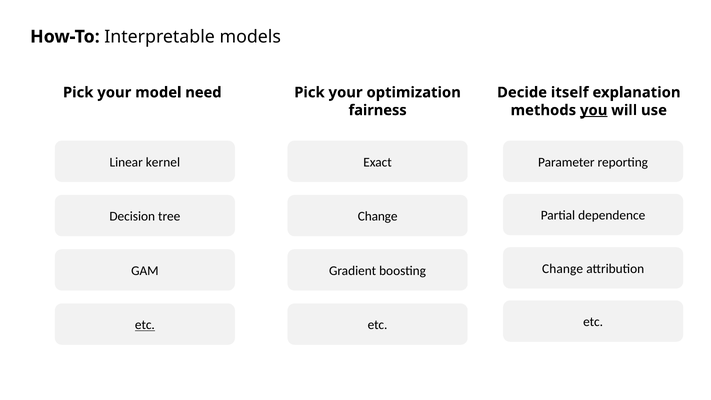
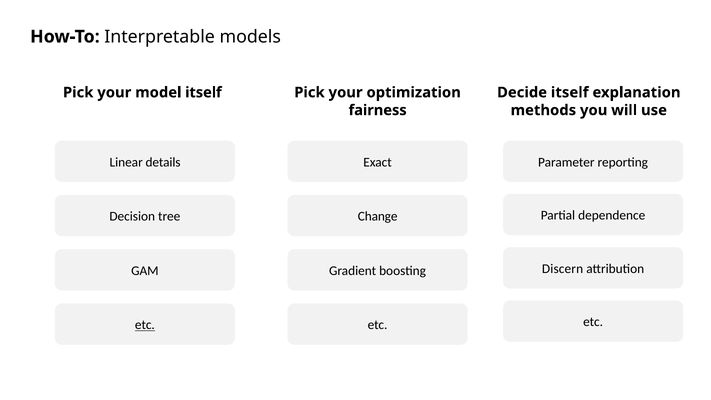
model need: need -> itself (203, 92)
you underline: present -> none (594, 110)
kernel: kernel -> details (163, 162)
Change: Change -> Discern (563, 269)
